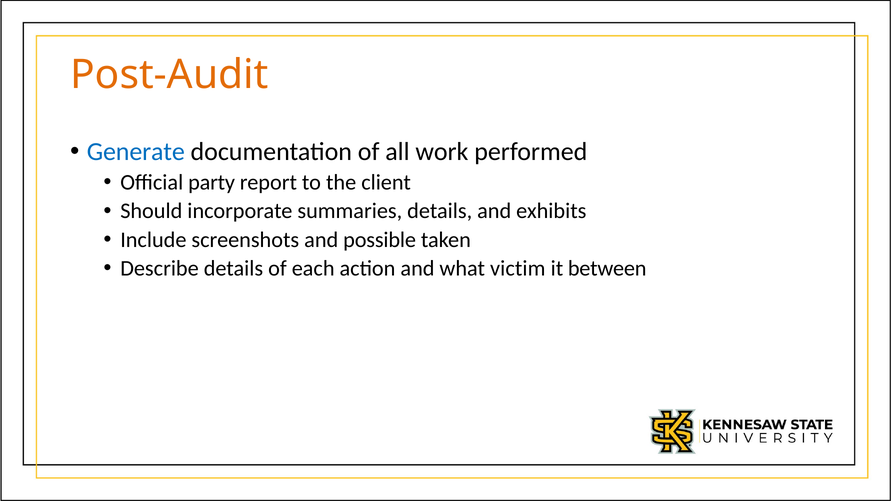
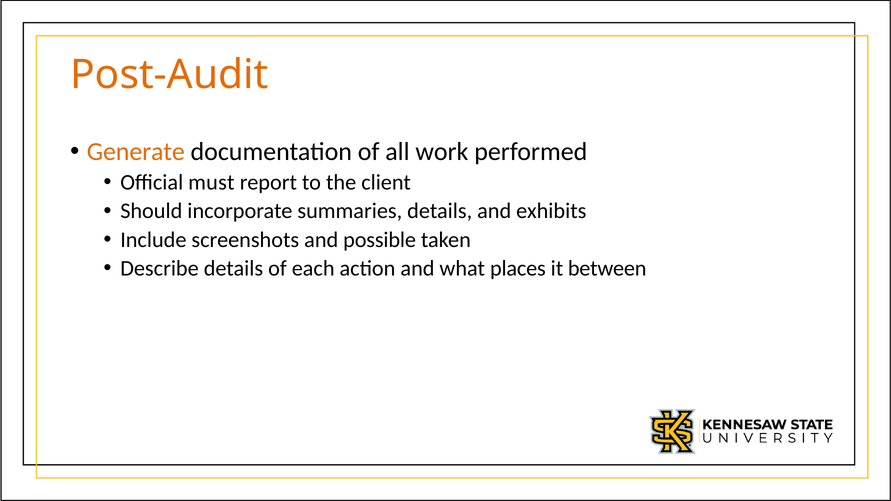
Generate colour: blue -> orange (136, 152)
party: party -> must (211, 182)
victim: victim -> places (518, 269)
